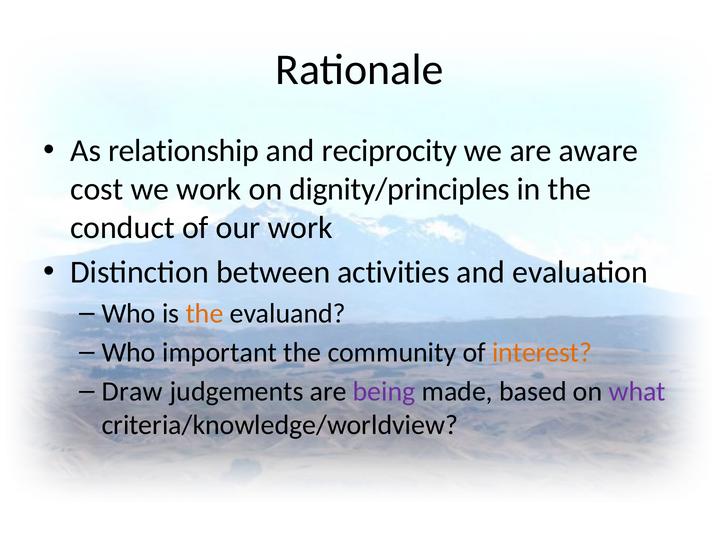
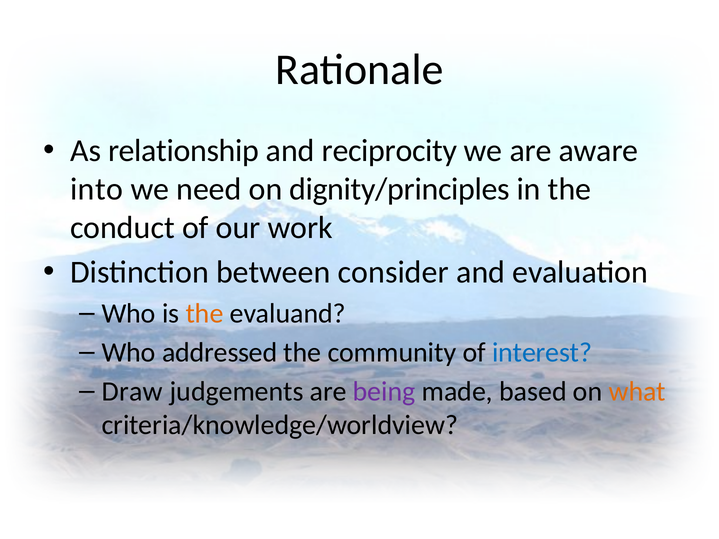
cost: cost -> into (97, 189)
we work: work -> need (209, 189)
activities: activities -> consider (393, 272)
important: important -> addressed (220, 353)
interest colour: orange -> blue (542, 353)
what colour: purple -> orange (637, 392)
